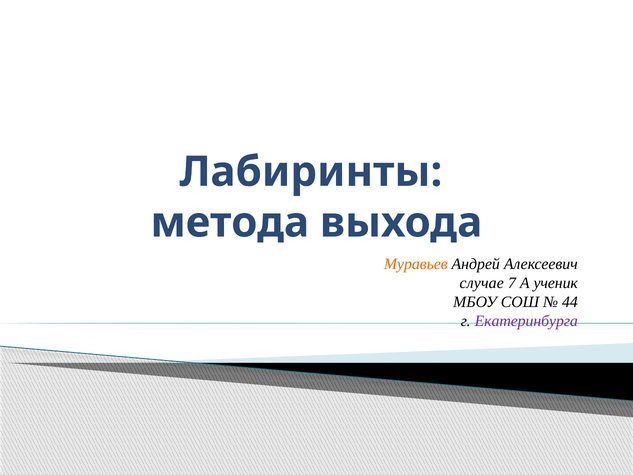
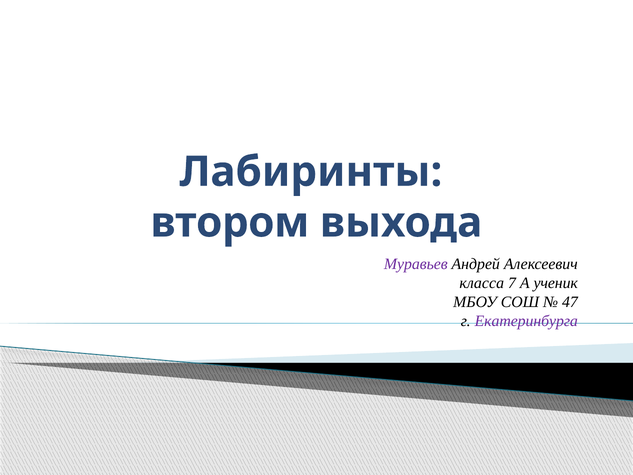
метода: метода -> втором (230, 222)
Муравьев colour: orange -> purple (416, 264)
случае: случае -> класса (482, 283)
44: 44 -> 47 (570, 302)
